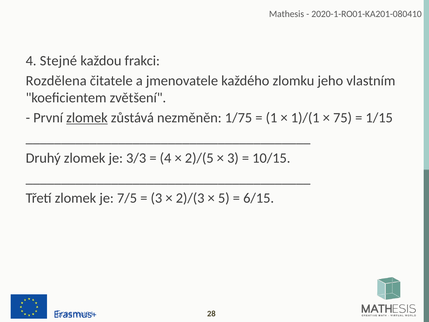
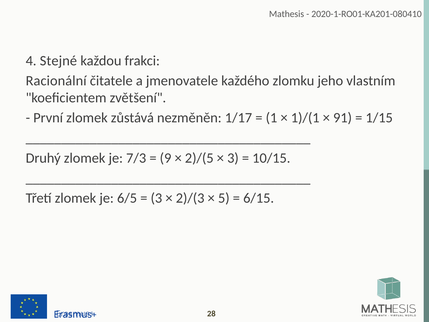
Rozdělena: Rozdělena -> Racionální (56, 81)
zlomek underline: present -> none (87, 118)
1/75: 1/75 -> 1/17 (239, 118)
75: 75 -> 91 (343, 118)
3/3: 3/3 -> 7/3 (136, 158)
4: 4 -> 9 (166, 158)
7/5: 7/5 -> 6/5 (127, 198)
